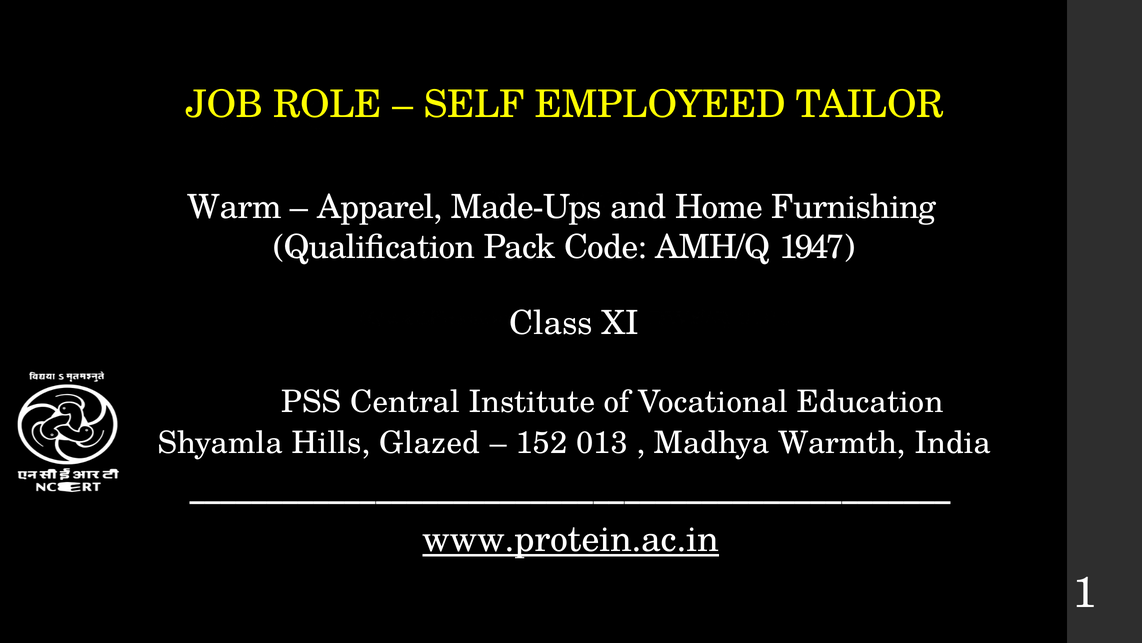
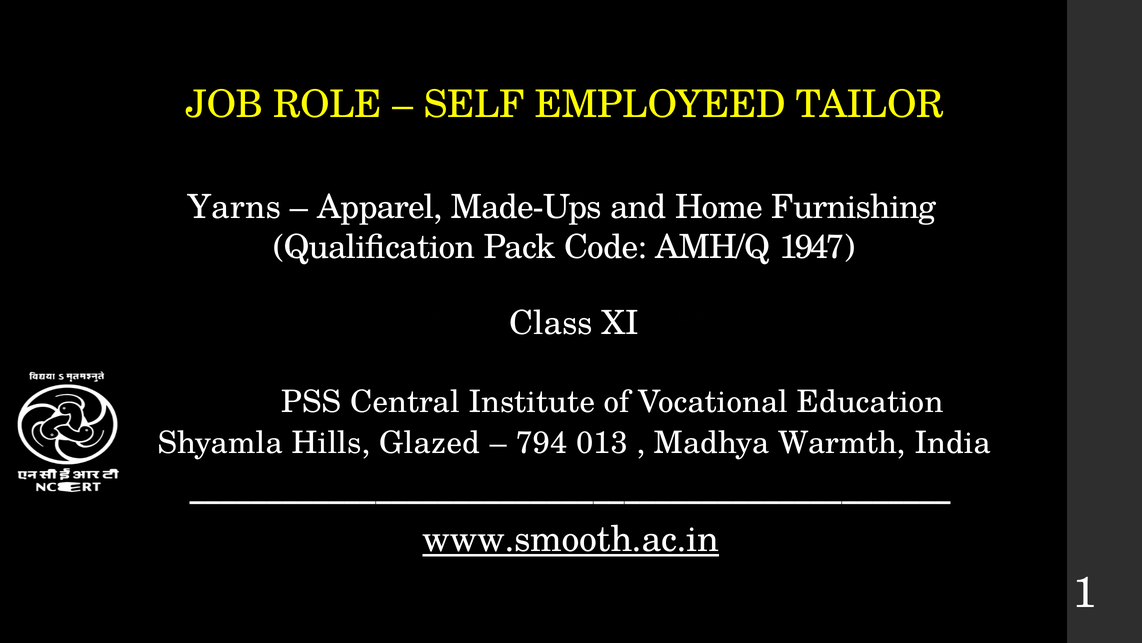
Warm: Warm -> Yarns (234, 207)
152: 152 -> 794 (541, 442)
www.protein.ac.in: www.protein.ac.in -> www.smooth.ac.in (571, 539)
